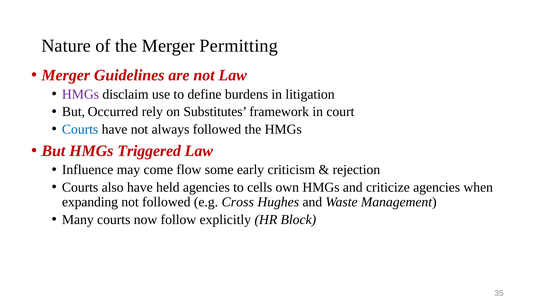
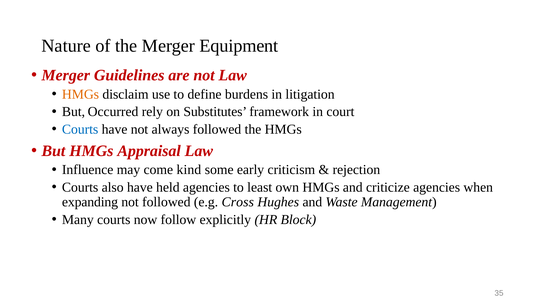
Permitting: Permitting -> Equipment (239, 46)
HMGs colour: purple -> orange (81, 94)
Triggered: Triggered -> Appraisal (149, 151)
flow: flow -> kind (189, 170)
cells: cells -> least (260, 187)
